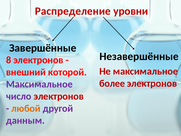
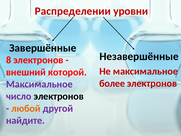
Распределение: Распределение -> Распределении (73, 11)
электронов colour: red -> black (59, 96)
данным: данным -> найдите (25, 120)
